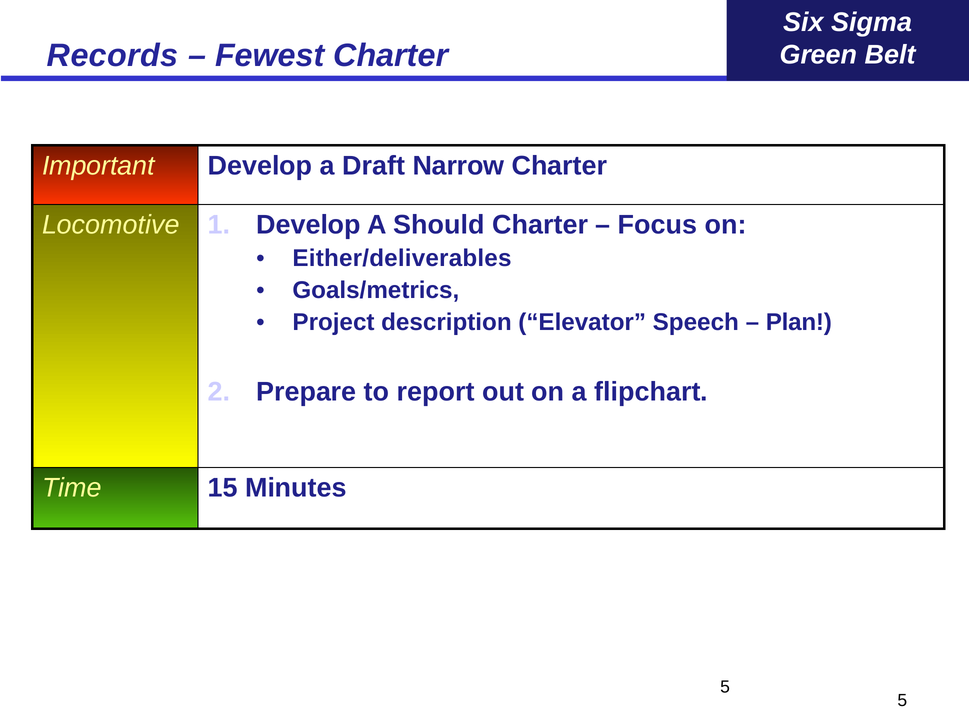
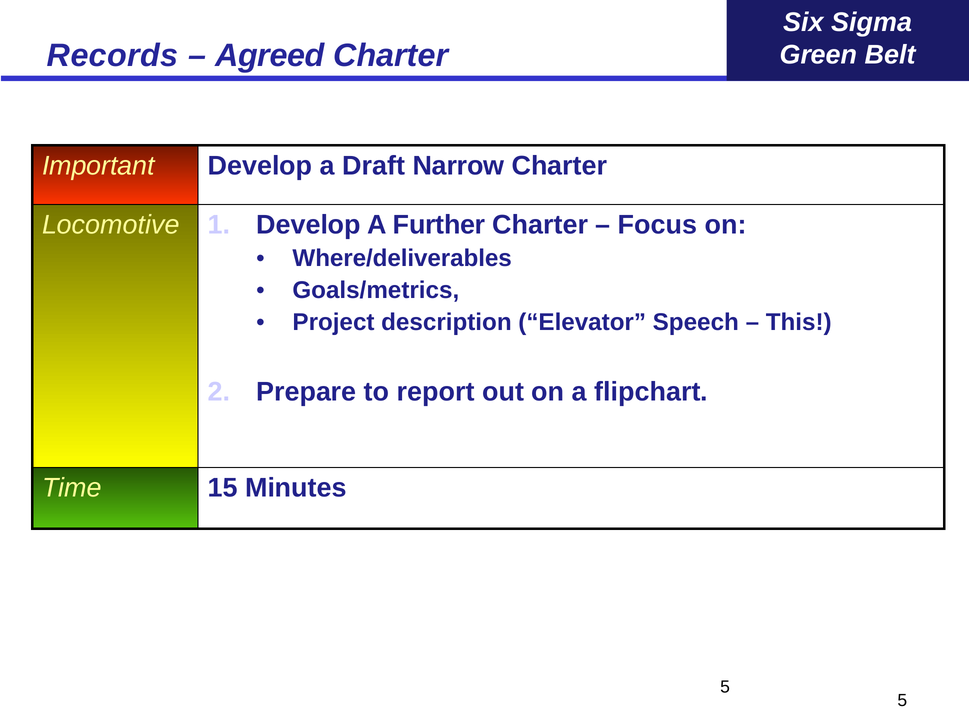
Fewest: Fewest -> Agreed (270, 55)
Should: Should -> Further (439, 225)
Either/deliverables: Either/deliverables -> Where/deliverables (402, 258)
Plan: Plan -> This (799, 322)
